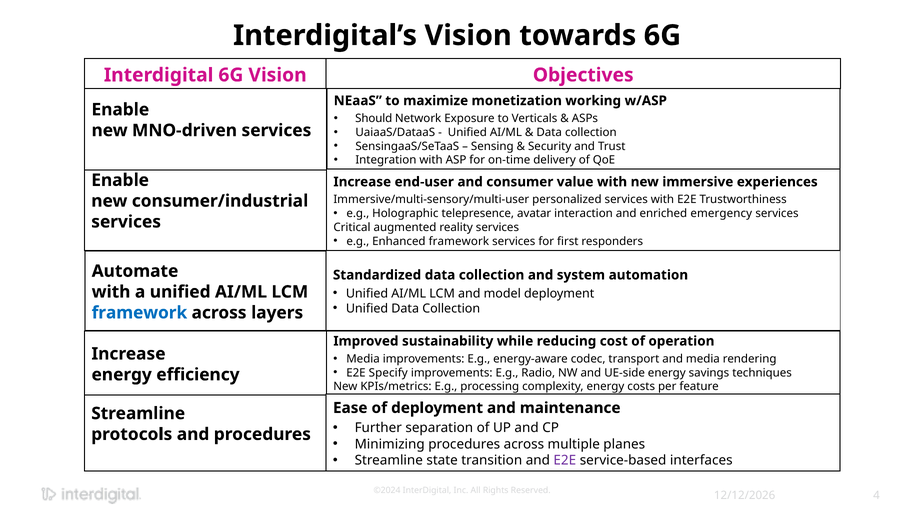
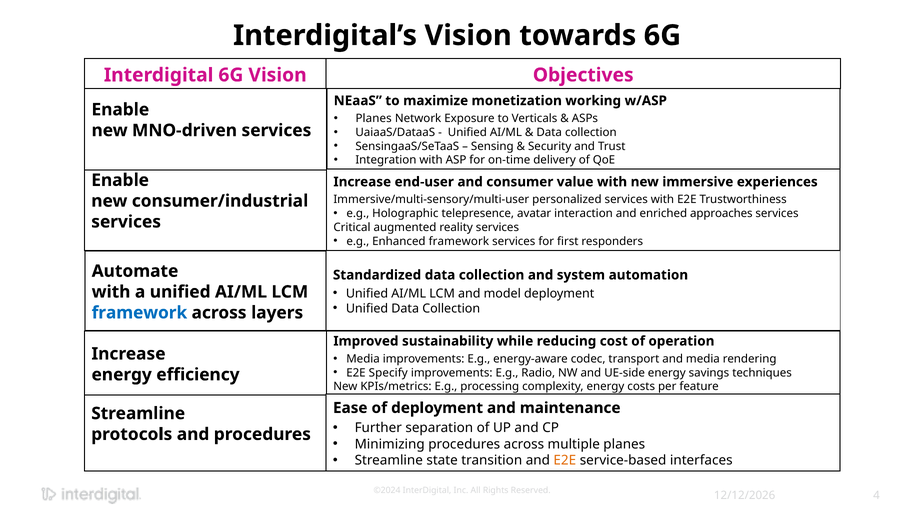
Should: Should -> Planes (374, 118)
emergency: emergency -> approaches (721, 213)
E2E colour: purple -> orange (565, 460)
